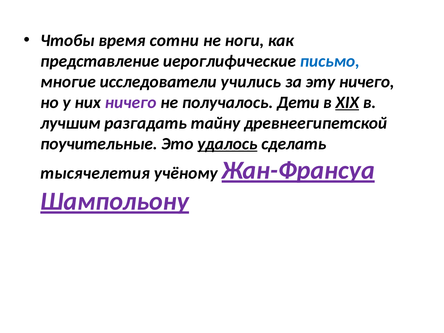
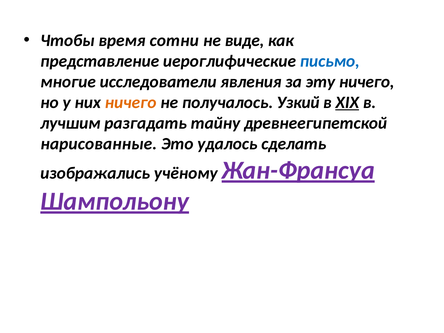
ноги: ноги -> виде (244, 40)
учились: учились -> явления (251, 82)
ничего colour: purple -> orange (131, 102)
Дети: Дети -> Узкий (298, 102)
поучительные: поучительные -> нарисованные (99, 144)
удалось underline: present -> none (227, 144)
тысячелетия: тысячелетия -> изображались (95, 173)
